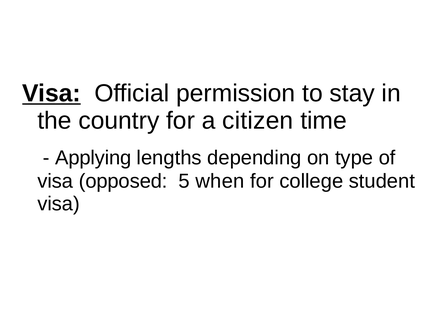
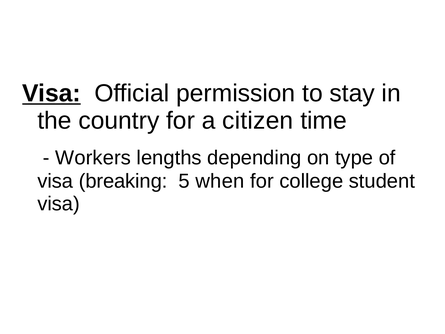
Applying: Applying -> Workers (93, 158)
opposed: opposed -> breaking (123, 181)
